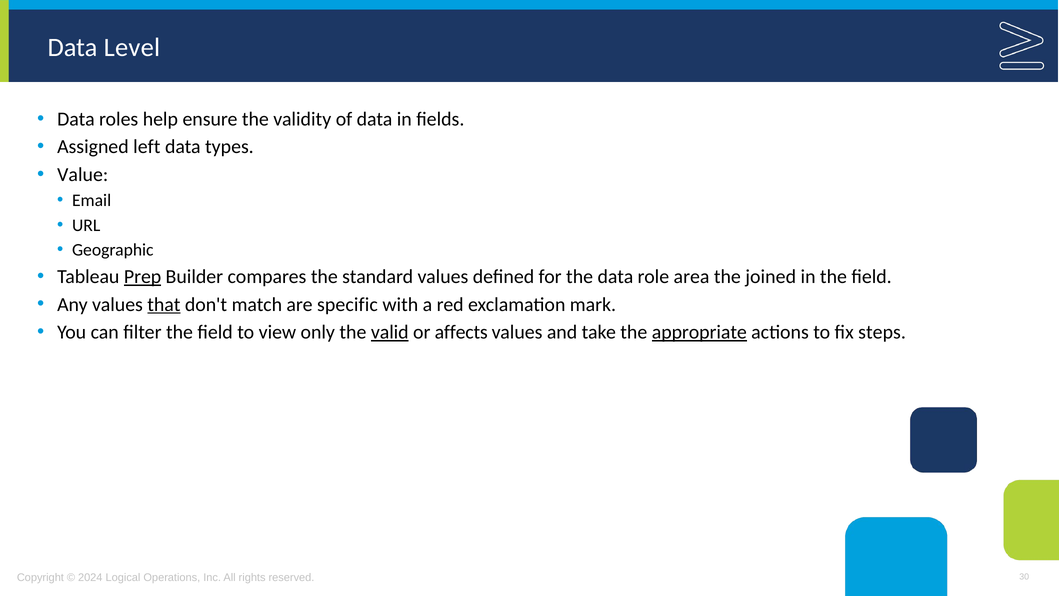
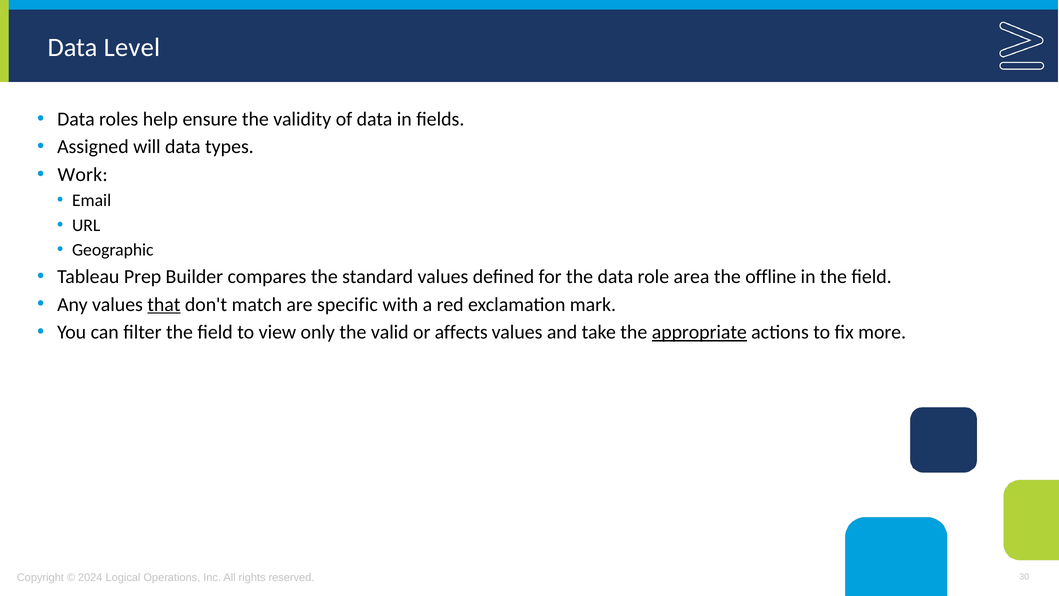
left: left -> will (147, 147)
Value: Value -> Work (83, 175)
Prep underline: present -> none (143, 276)
joined: joined -> offline (771, 276)
valid underline: present -> none (390, 332)
steps: steps -> more (882, 332)
